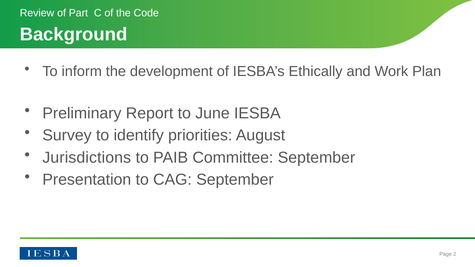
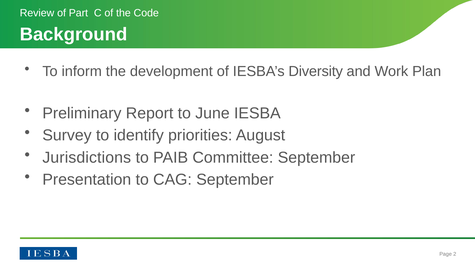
Ethically: Ethically -> Diversity (316, 71)
